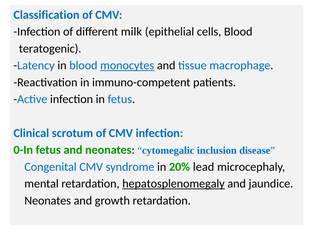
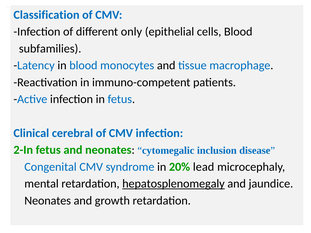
milk: milk -> only (131, 32)
teratogenic: teratogenic -> subfamilies (50, 49)
monocytes underline: present -> none (127, 66)
scrotum: scrotum -> cerebral (72, 133)
0-In: 0-In -> 2-In (23, 150)
